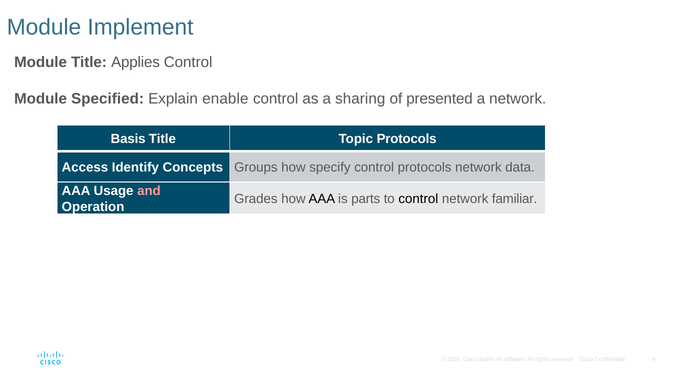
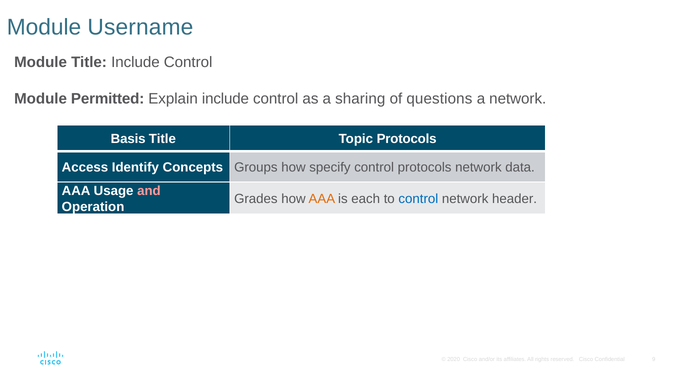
Implement: Implement -> Username (140, 27)
Title Applies: Applies -> Include (135, 62)
Specified: Specified -> Permitted (108, 99)
Explain enable: enable -> include (225, 99)
presented: presented -> questions (439, 99)
AAA colour: black -> orange (322, 199)
parts: parts -> each (366, 199)
control colour: black -> blue (418, 199)
familiar: familiar -> header (515, 199)
